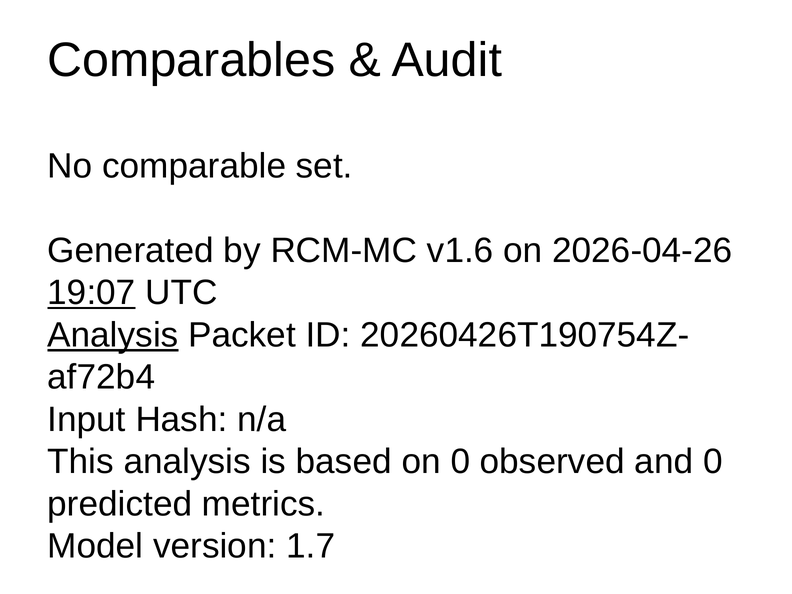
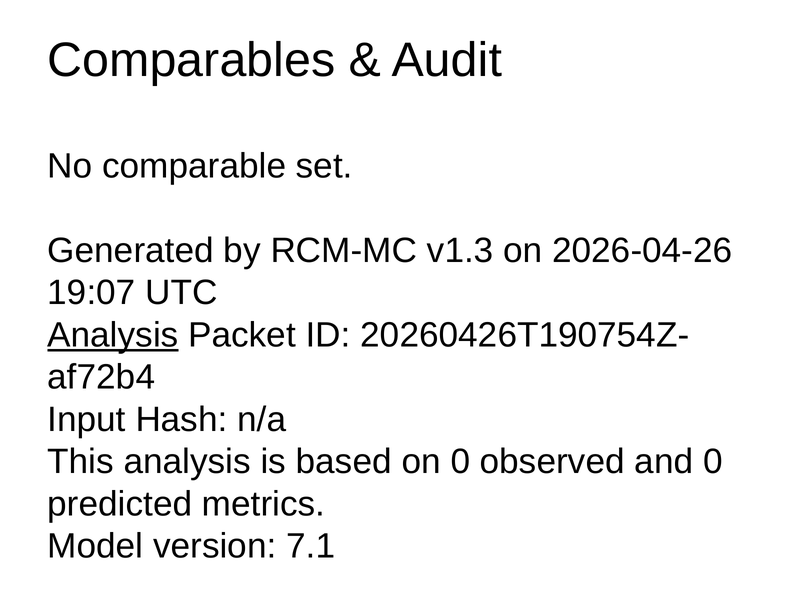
v1.6: v1.6 -> v1.3 (460, 251)
19:07 underline: present -> none (91, 293)
1.7: 1.7 -> 7.1 (311, 546)
